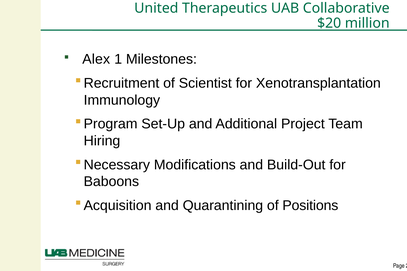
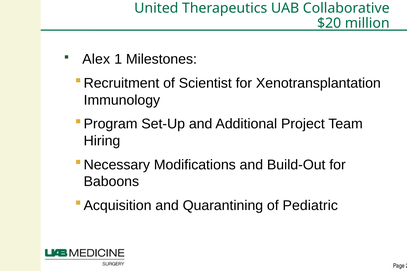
Positions: Positions -> Pediatric (310, 206)
